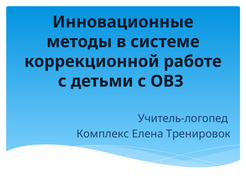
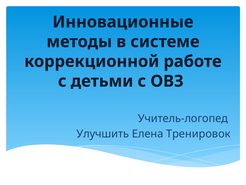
Комплекс: Комплекс -> Улучшить (103, 134)
